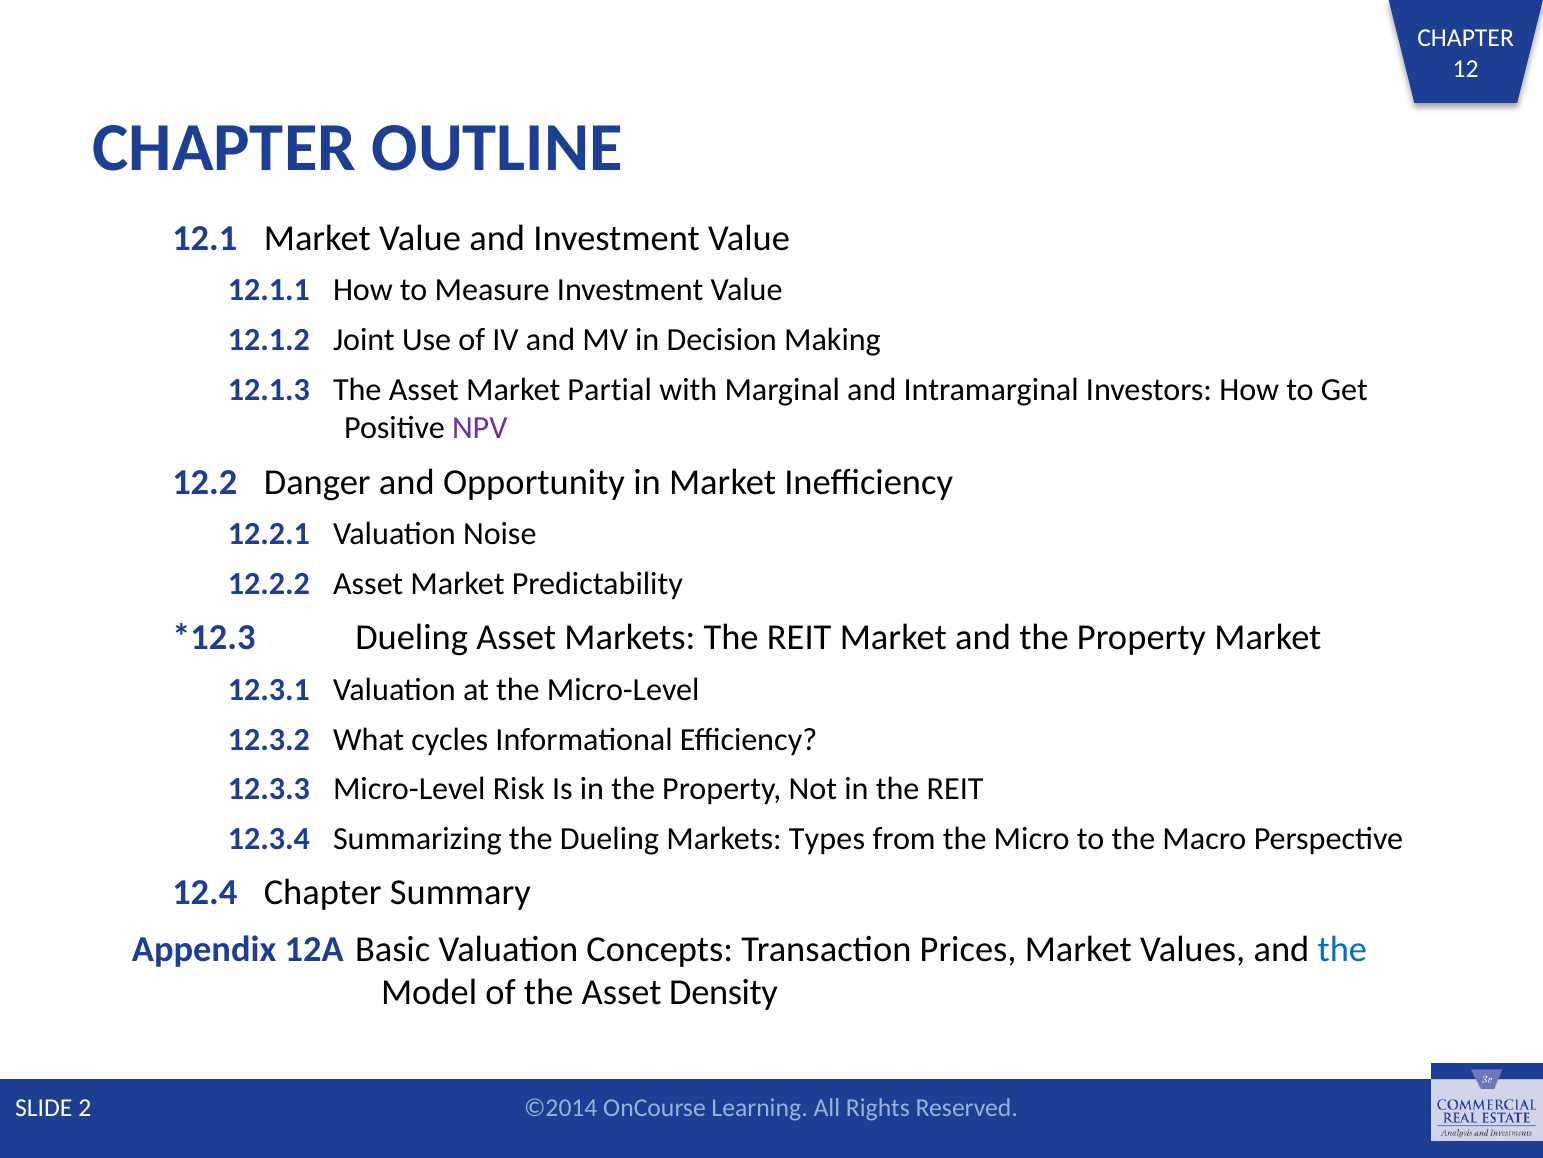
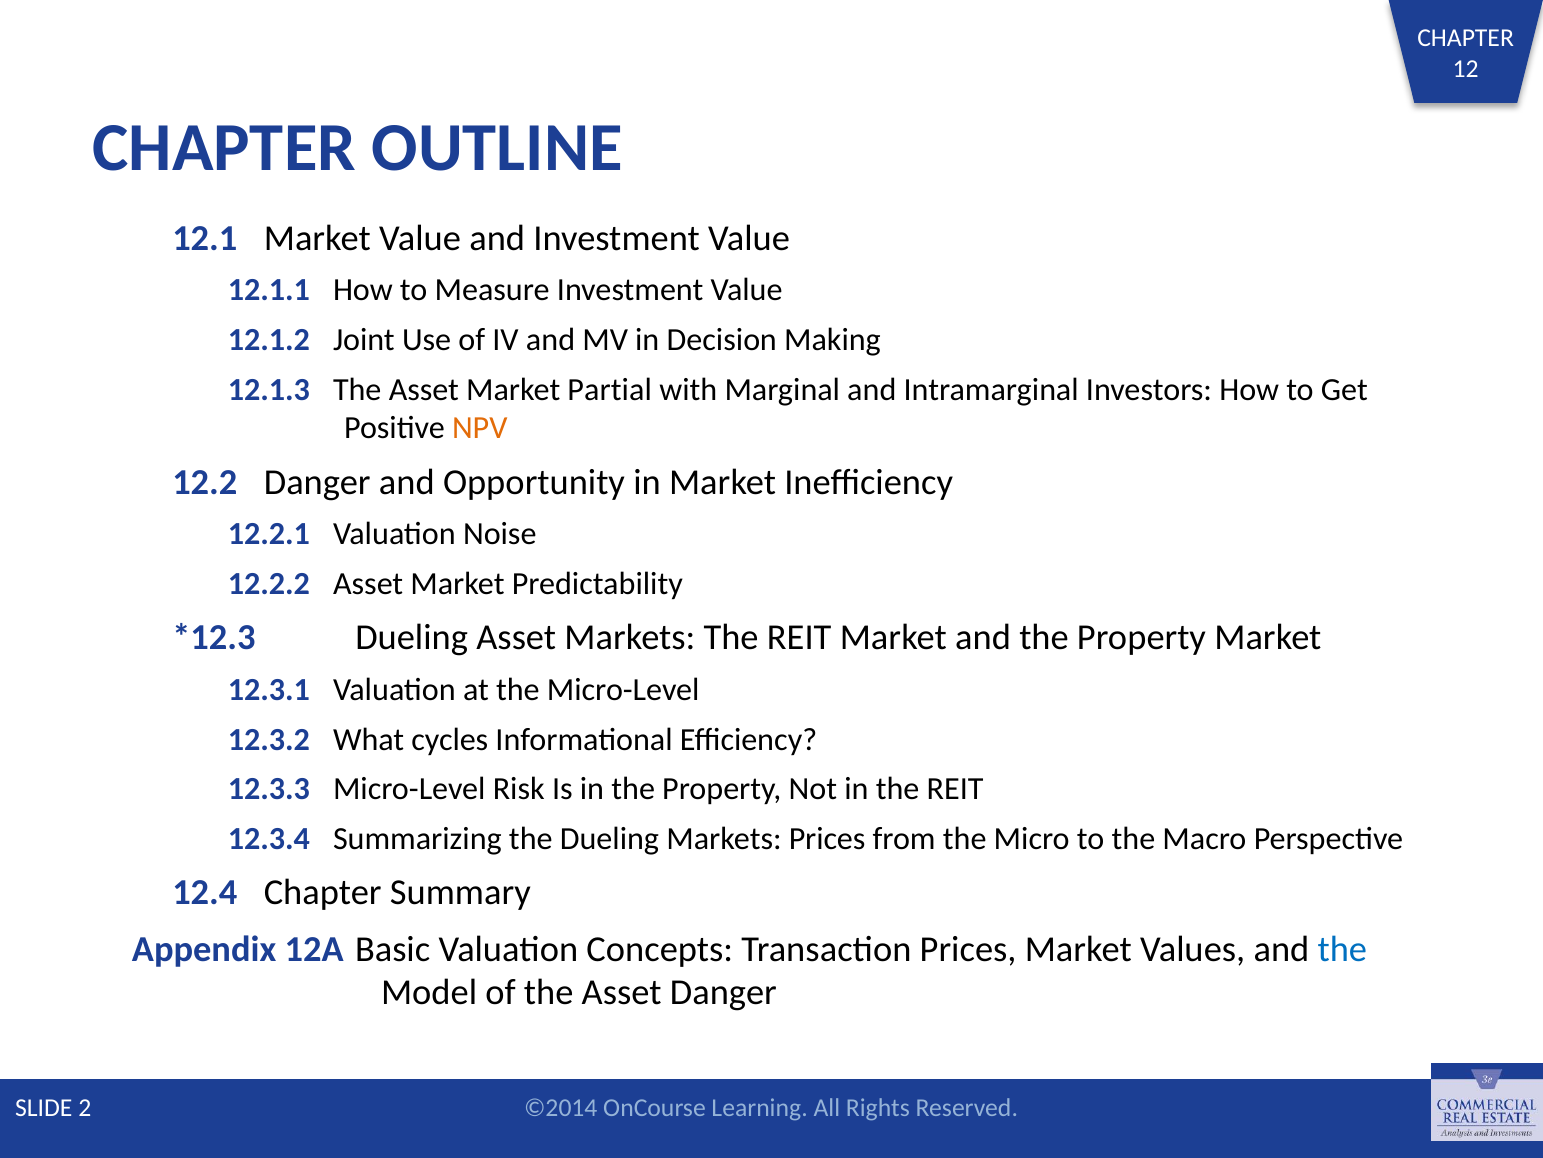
NPV colour: purple -> orange (480, 428)
Markets Types: Types -> Prices (827, 838)
Asset Density: Density -> Danger (723, 992)
